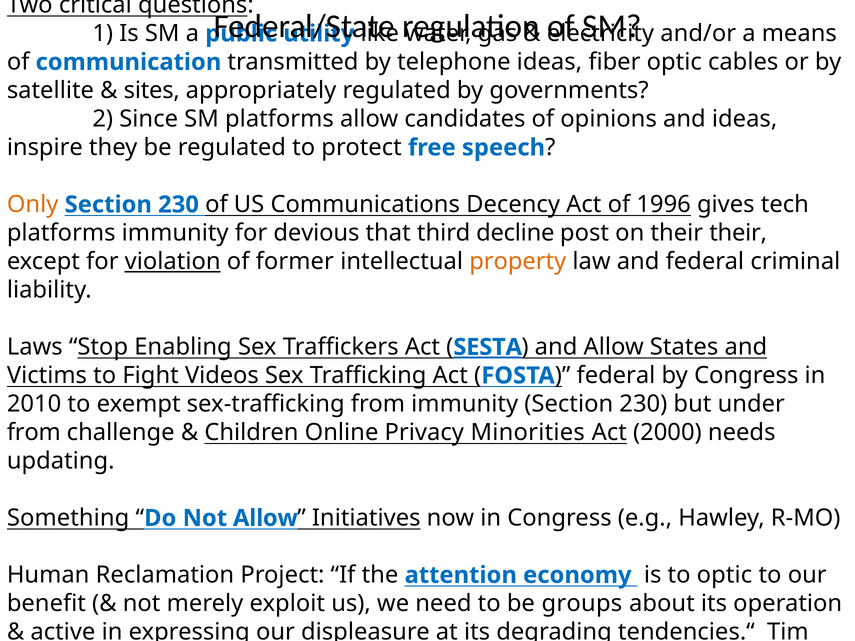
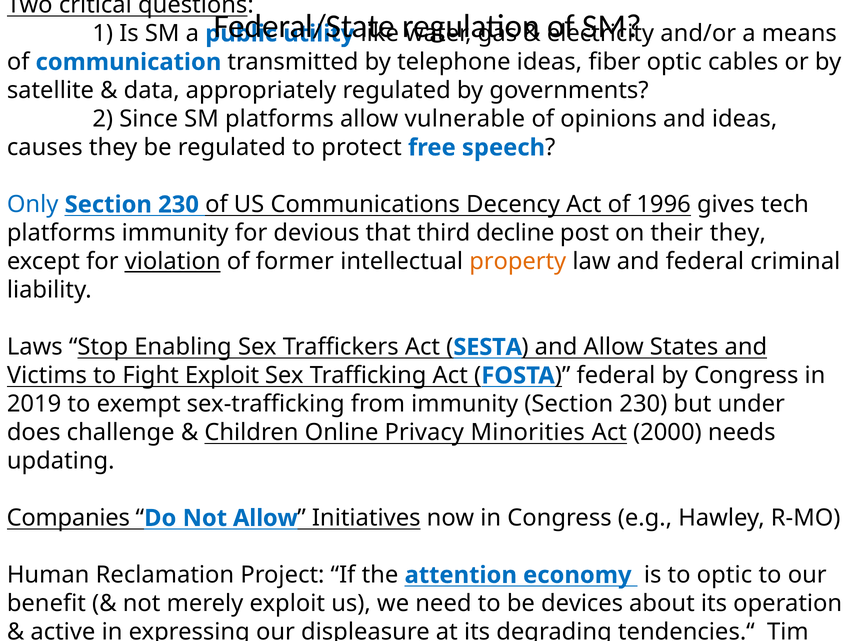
sites: sites -> data (152, 91)
candidates: candidates -> vulnerable (465, 119)
inspire: inspire -> causes (45, 148)
Only colour: orange -> blue (33, 205)
their their: their -> they (738, 233)
SESTA underline: present -> none (488, 347)
Fight Videos: Videos -> Exploit (222, 376)
2010: 2010 -> 2019 (34, 404)
from: from -> does (34, 433)
Something: Something -> Companies (68, 518)
groups: groups -> devices (582, 604)
